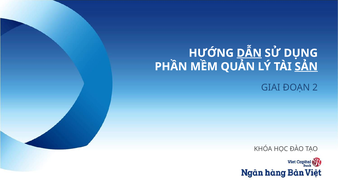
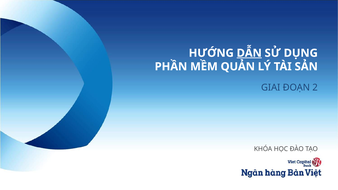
SẢN underline: present -> none (306, 67)
